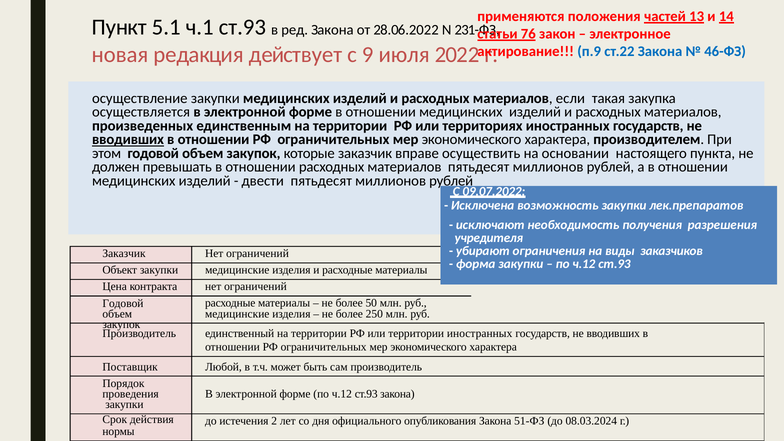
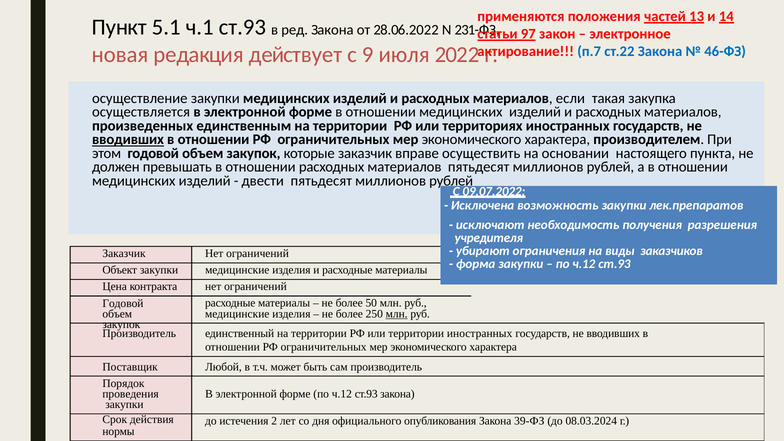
76: 76 -> 97 (528, 34)
п.9: п.9 -> п.7 (589, 51)
млн underline: none -> present (397, 314)
51-ФЗ: 51-ФЗ -> 39-ФЗ (529, 421)
